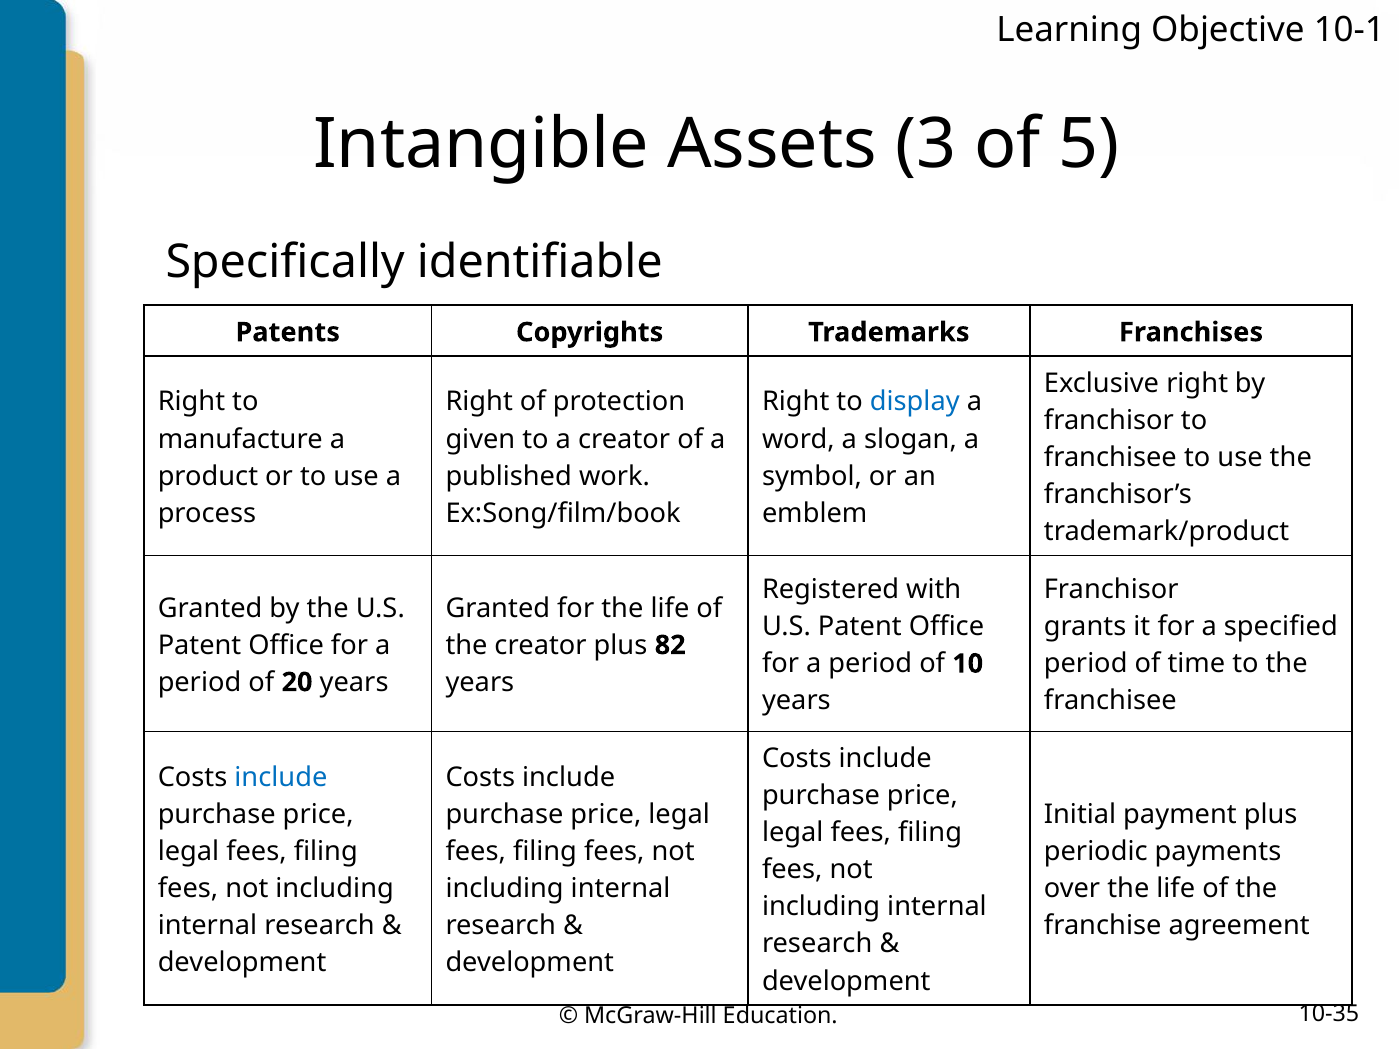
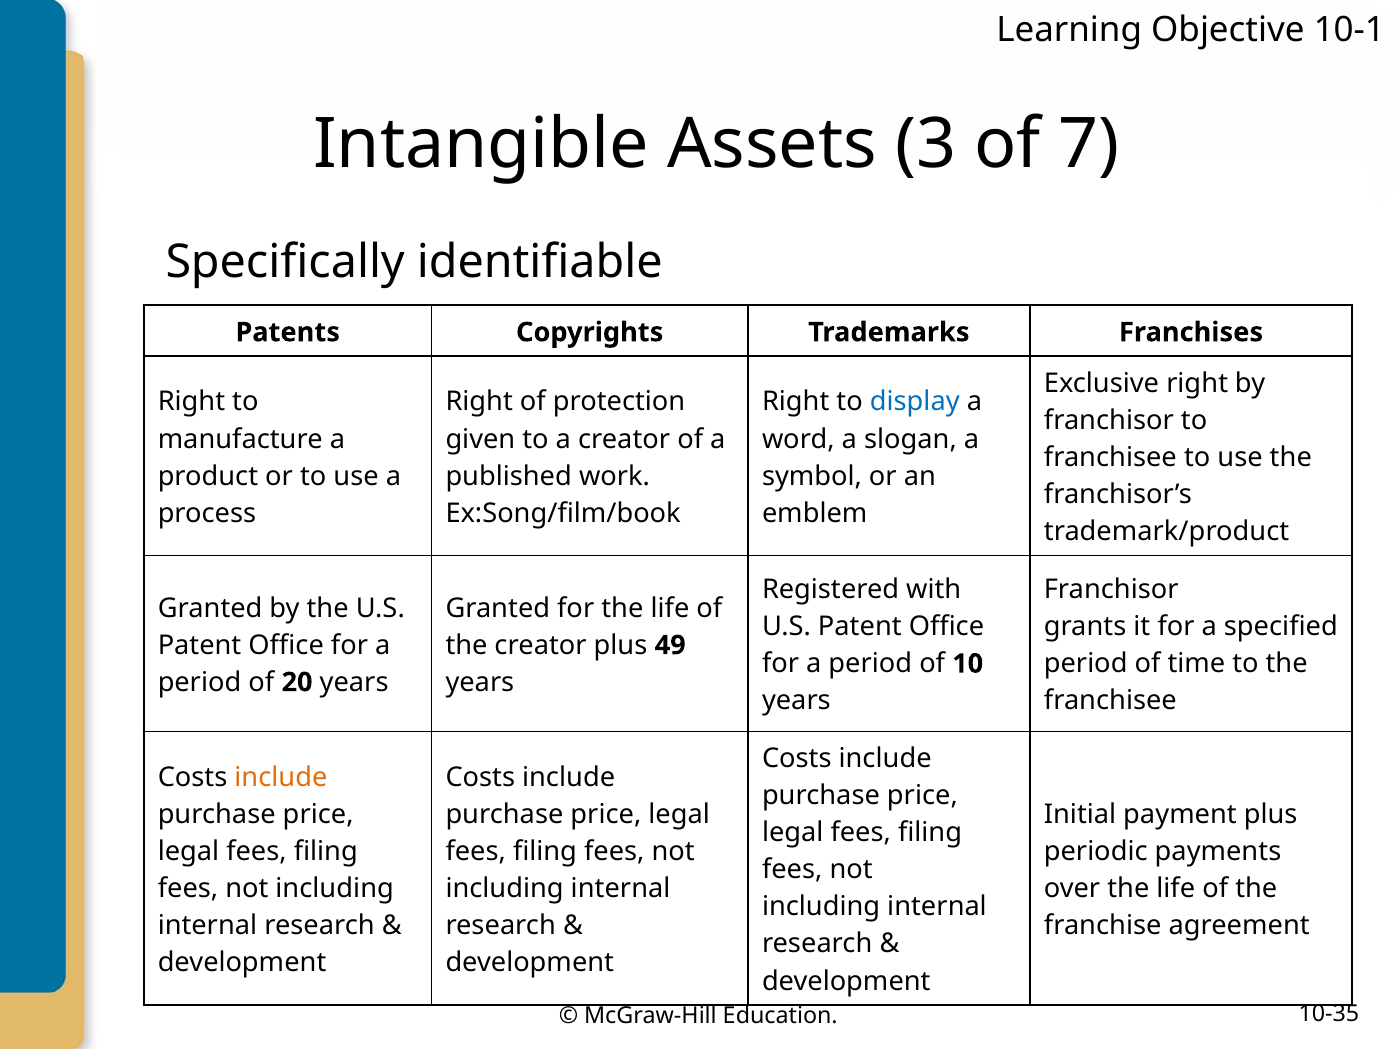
5: 5 -> 7 (1089, 145)
82: 82 -> 49 (670, 645)
include colour: blue -> orange (281, 777)
